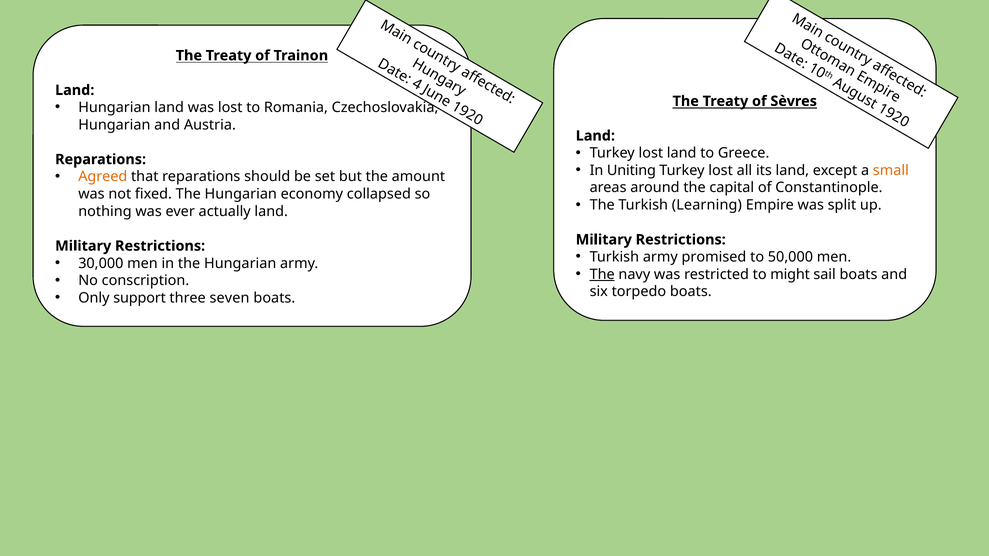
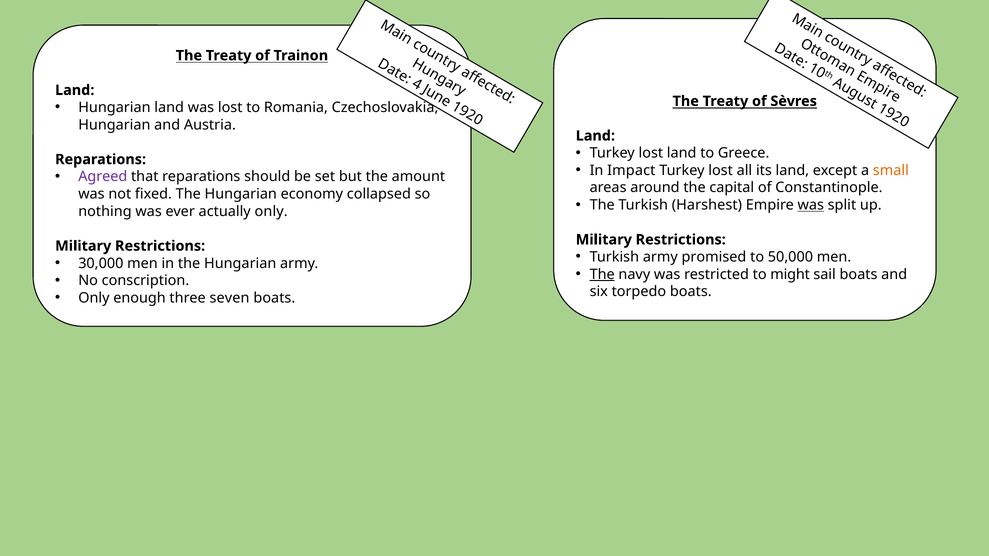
Uniting: Uniting -> Impact (631, 171)
Agreed colour: orange -> purple (103, 177)
Learning: Learning -> Harshest (707, 205)
was underline: none -> present (811, 205)
actually land: land -> only (271, 211)
support: support -> enough (140, 298)
